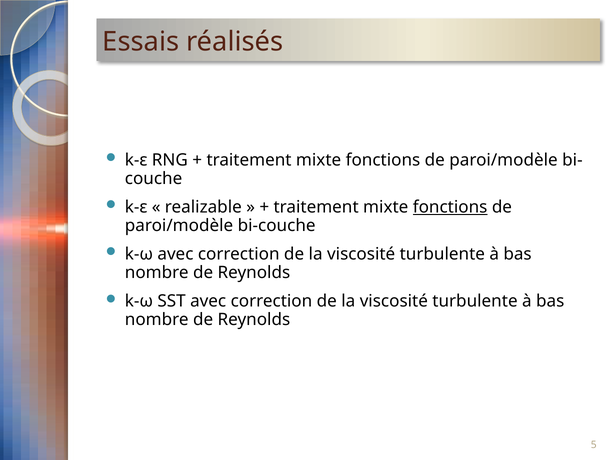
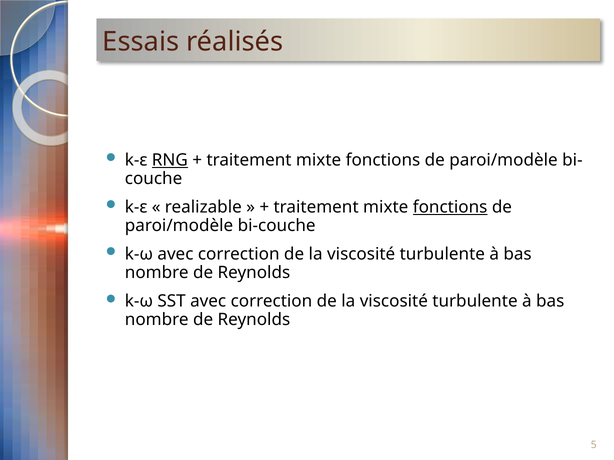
RNG underline: none -> present (170, 160)
